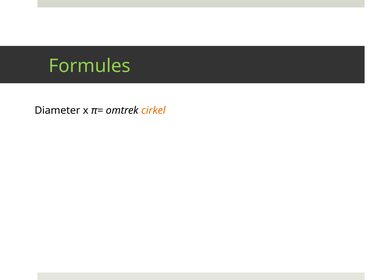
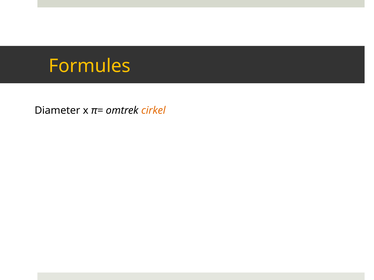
Formules colour: light green -> yellow (90, 66)
